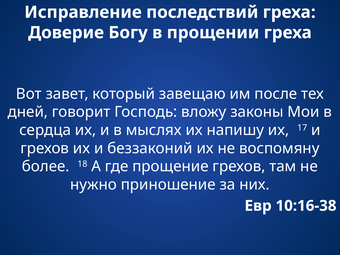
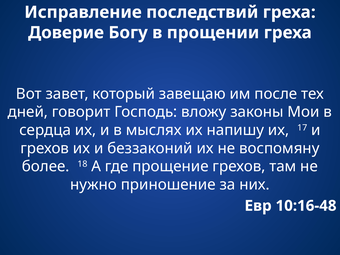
10:16-38: 10:16-38 -> 10:16-48 (306, 206)
